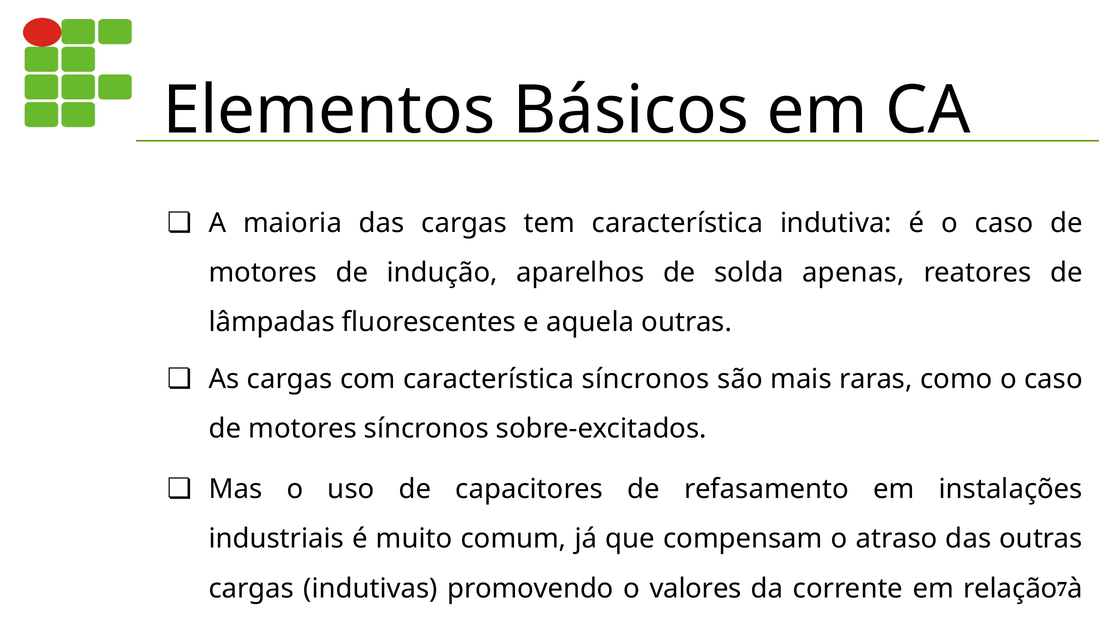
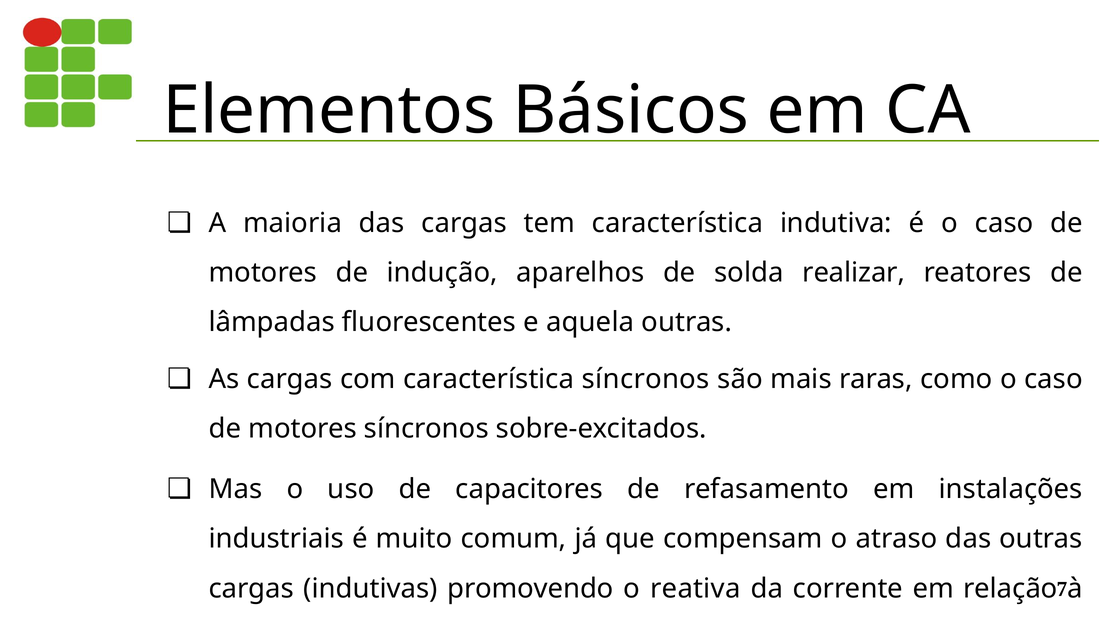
apenas: apenas -> realizar (854, 272)
valores: valores -> reativa (695, 588)
